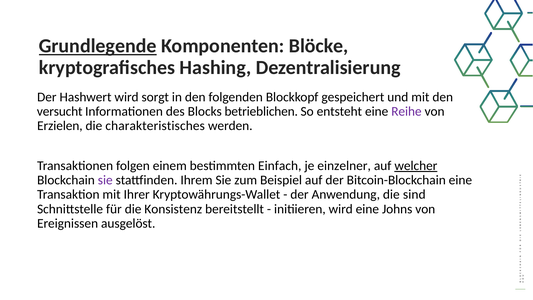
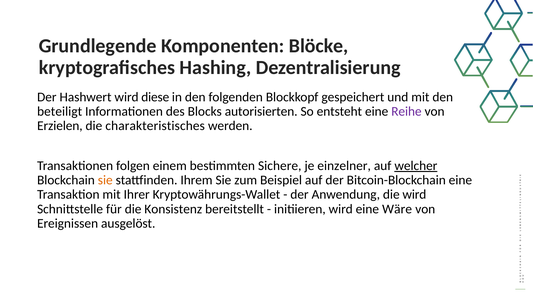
Grundlegende underline: present -> none (98, 46)
sorgt: sorgt -> diese (155, 97)
versucht: versucht -> beteiligt (60, 111)
betrieblichen: betrieblichen -> autorisierten (261, 111)
Einfach: Einfach -> Sichere (280, 166)
sie colour: purple -> orange (105, 180)
die sind: sind -> wird (414, 194)
Johns: Johns -> Wäre (397, 209)
